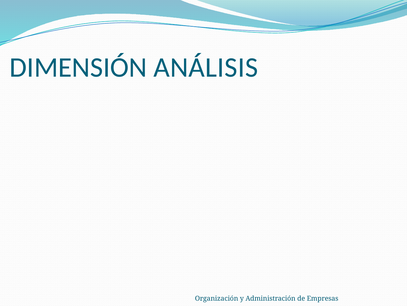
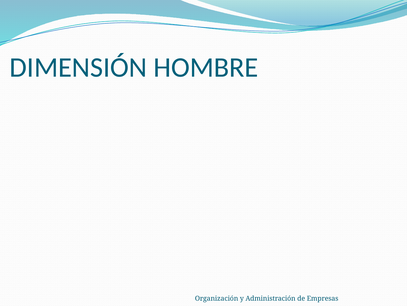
ANÁLISIS: ANÁLISIS -> HOMBRE (206, 67)
